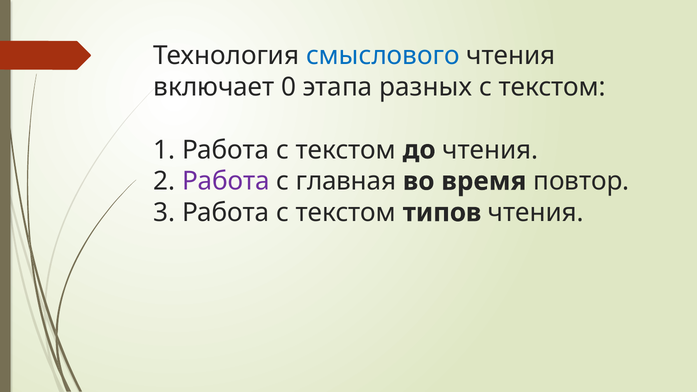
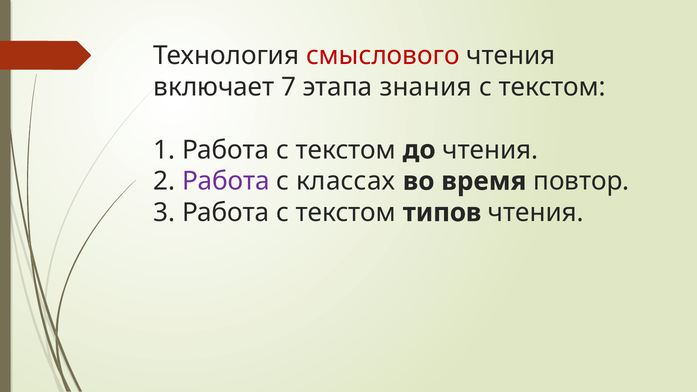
смыслового colour: blue -> red (383, 56)
0: 0 -> 7 (288, 87)
разных: разных -> знания (426, 87)
главная: главная -> классах (346, 181)
